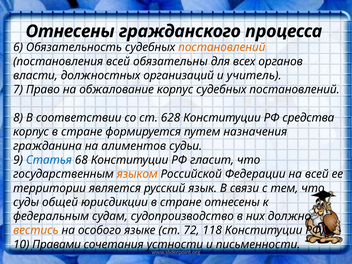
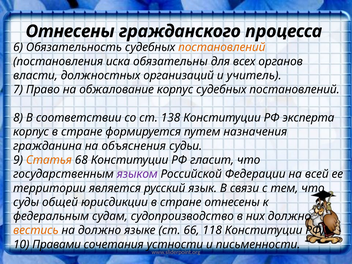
постановления всей: всей -> иска (118, 61)
628: 628 -> 138 (171, 118)
средства: средства -> эксперта (308, 118)
алиментов: алиментов -> объяснения (134, 146)
Статья colour: blue -> orange (49, 160)
языком colour: orange -> purple (137, 174)
на особого: особого -> должно (100, 230)
72: 72 -> 66 (191, 230)
